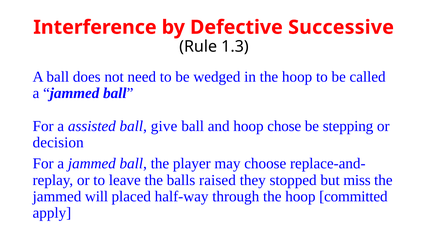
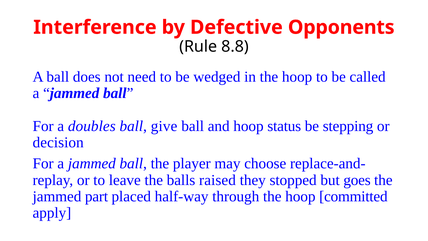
Successive: Successive -> Opponents (341, 27)
1.3: 1.3 -> 8.8 (235, 47)
assisted: assisted -> doubles (92, 126)
chose: chose -> status (284, 126)
miss: miss -> goes (357, 180)
will: will -> part (97, 196)
